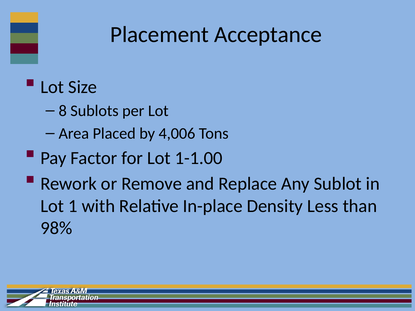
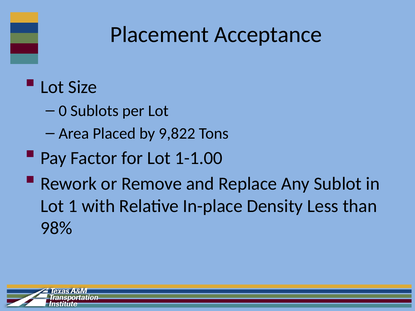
8: 8 -> 0 (63, 111)
4,006: 4,006 -> 9,822 (177, 134)
